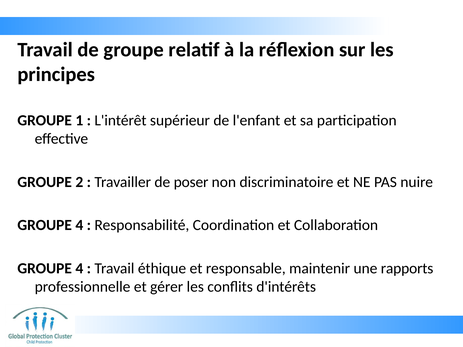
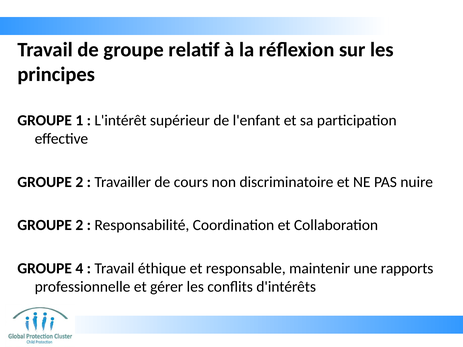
poser: poser -> cours (191, 182)
4: 4 -> 2 (79, 225)
